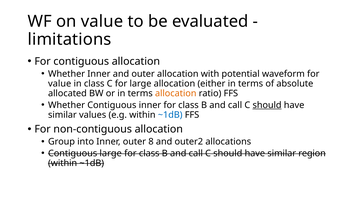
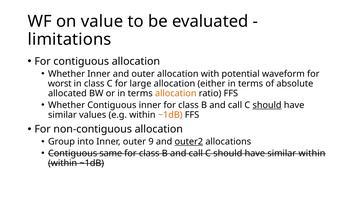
value: value -> worst (60, 84)
~1dB colour: blue -> orange (170, 115)
8: 8 -> 9 (151, 142)
outer2 underline: none -> present (189, 142)
Contiguous large: large -> same (111, 154)
similar region: region -> within (312, 154)
